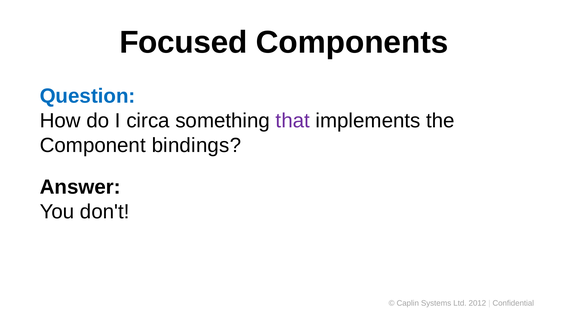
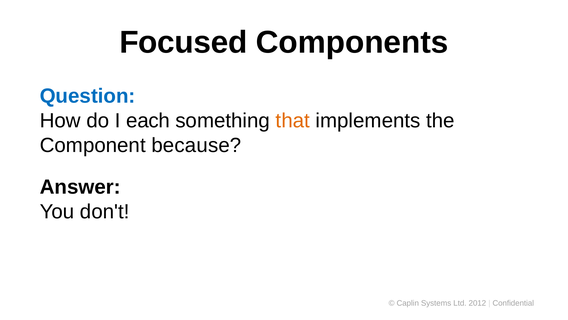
circa: circa -> each (148, 121)
that colour: purple -> orange (293, 121)
bindings: bindings -> because (196, 145)
